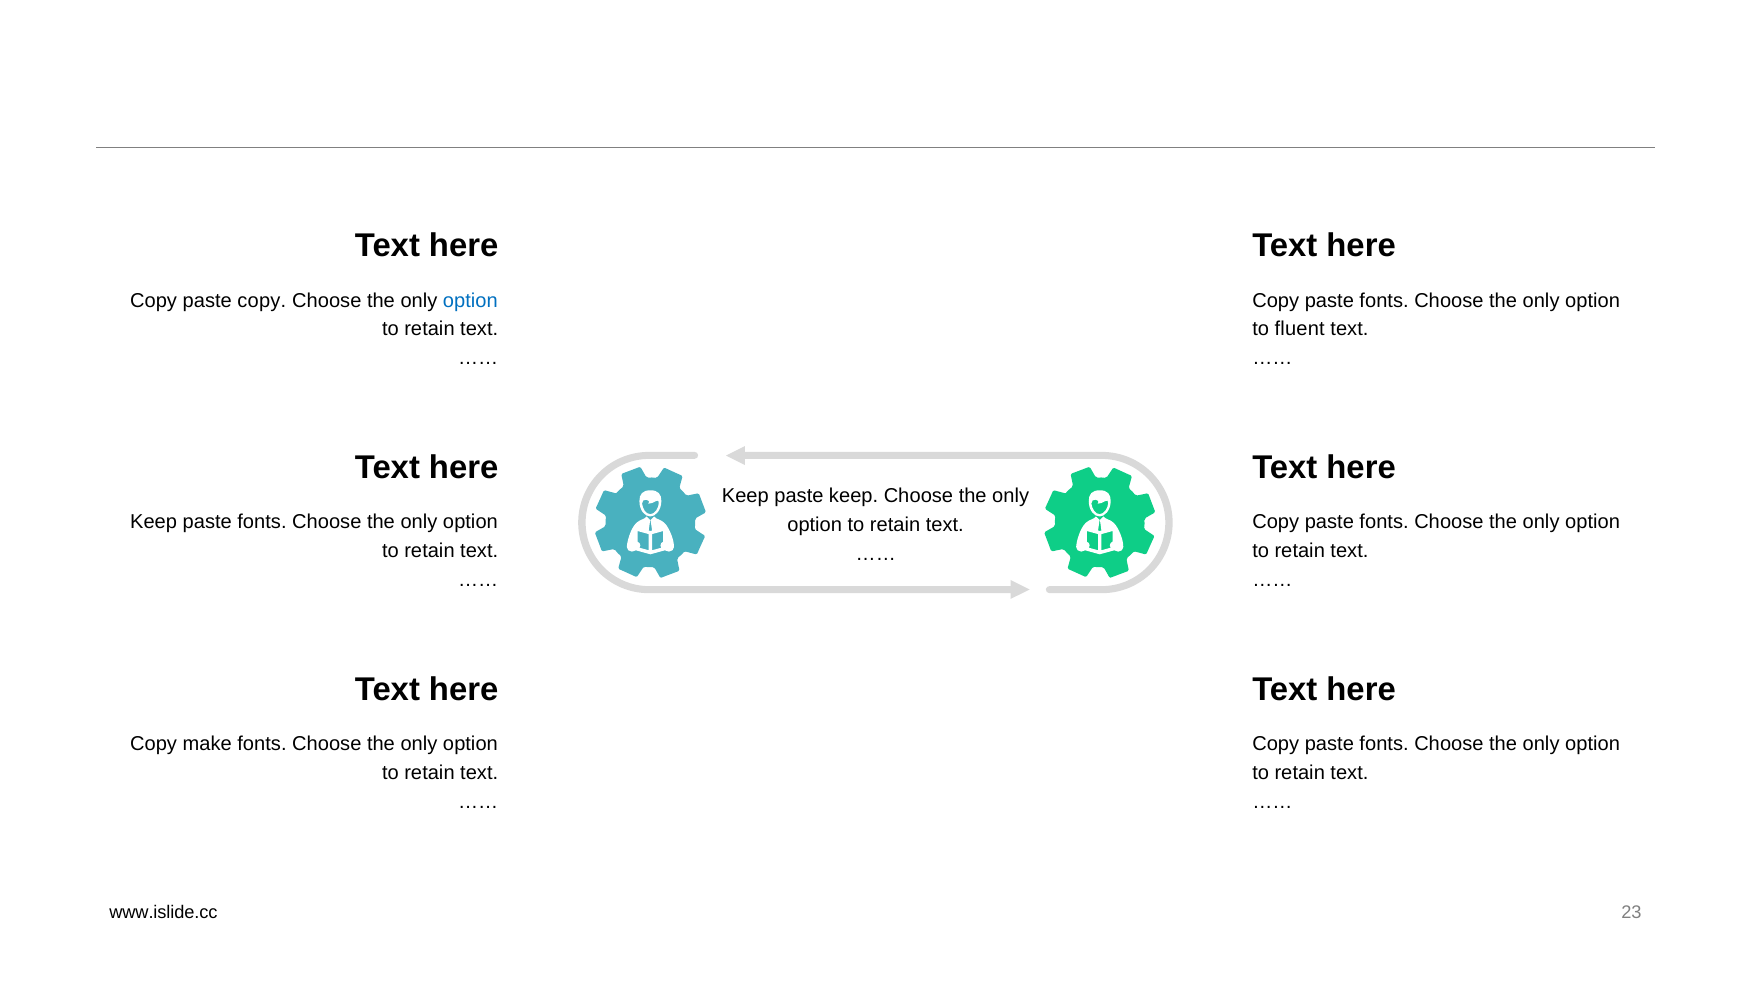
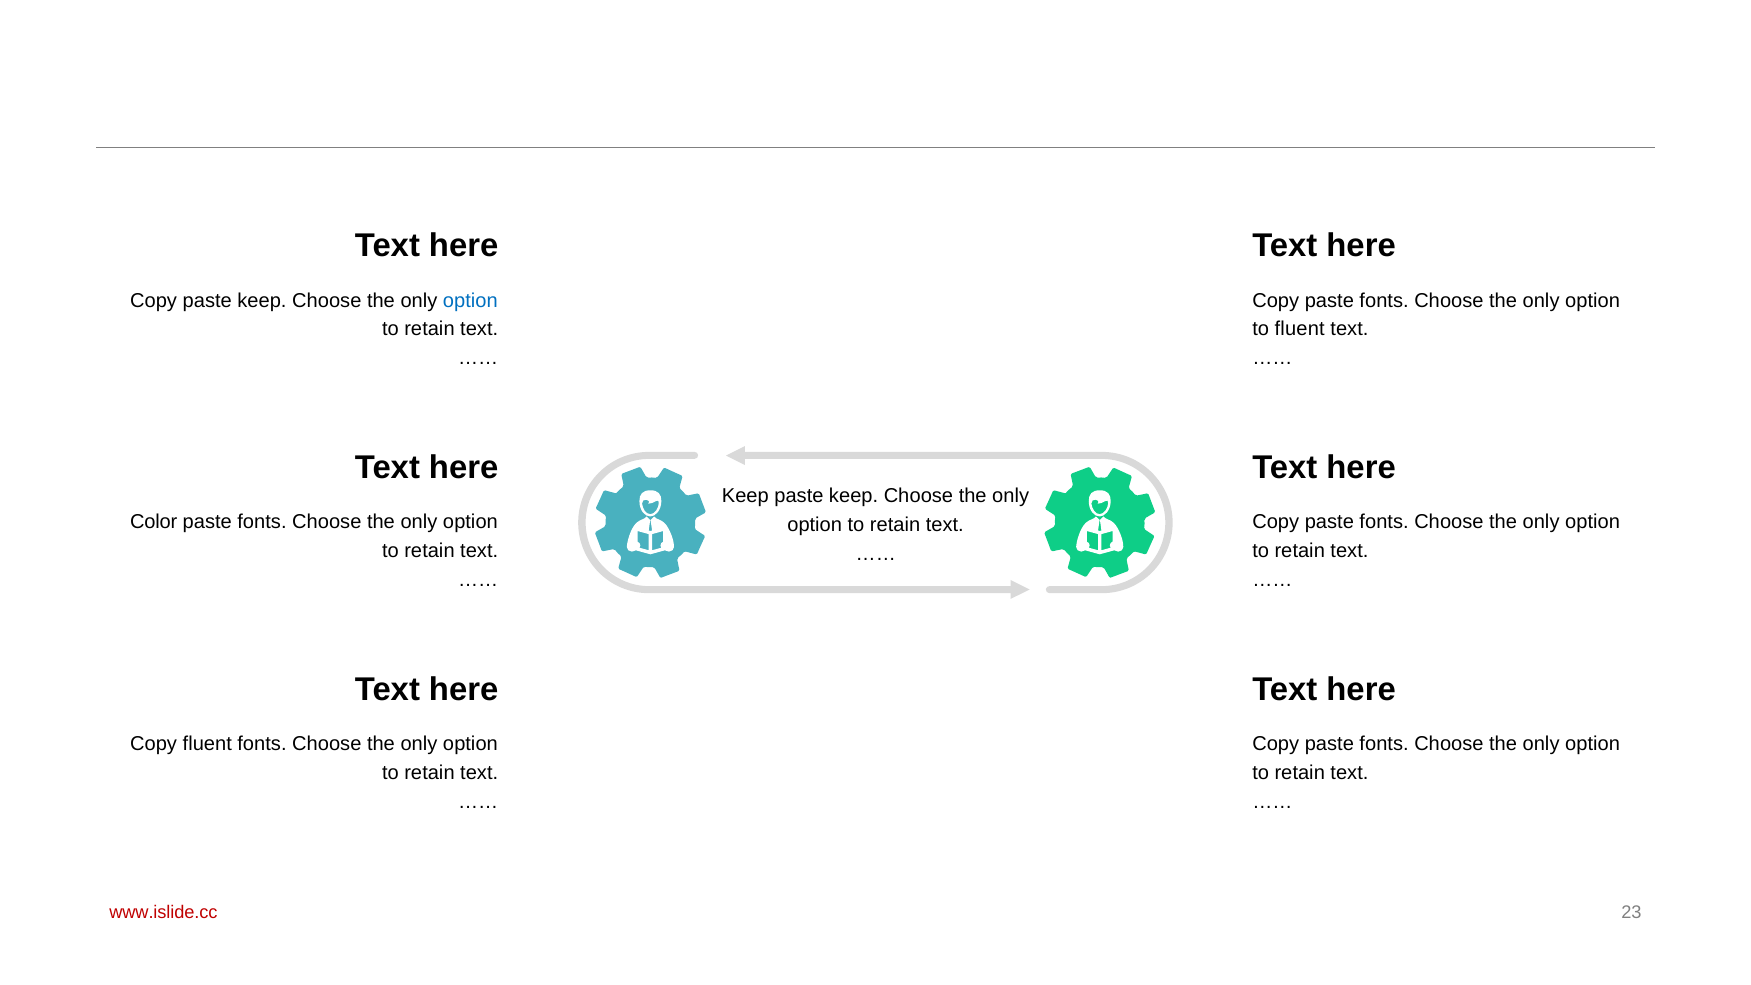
Copy paste copy: copy -> keep (262, 300)
Keep: Keep -> Color (154, 522)
Copy make: make -> fluent (207, 744)
www.islide.cc colour: black -> red (163, 912)
